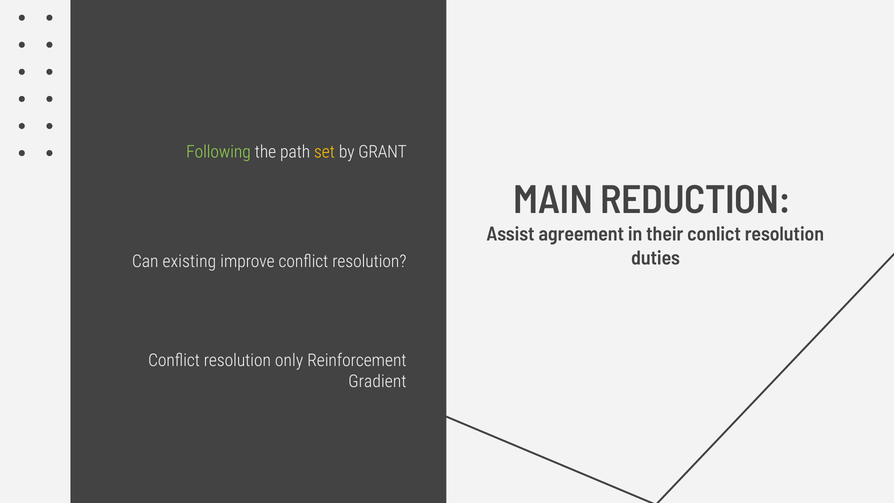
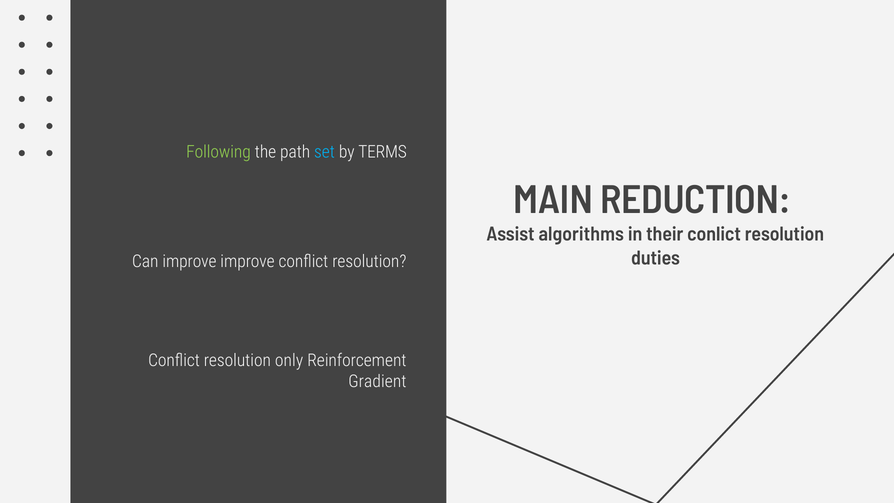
set colour: yellow -> light blue (324, 152)
GRANT: GRANT -> TERMS (383, 152)
agreement: agreement -> algorithms (581, 234)
Can existing: existing -> improve (189, 262)
